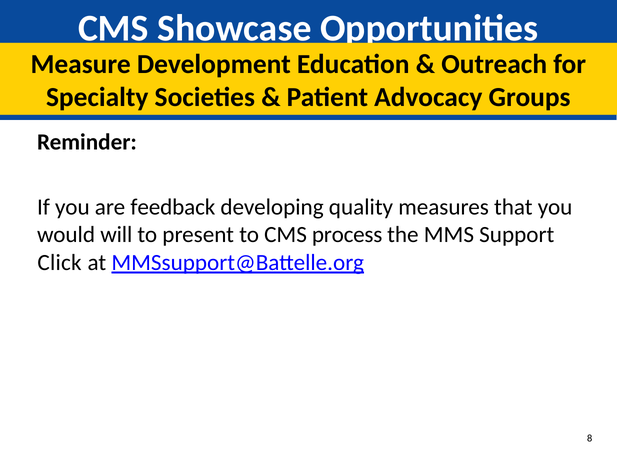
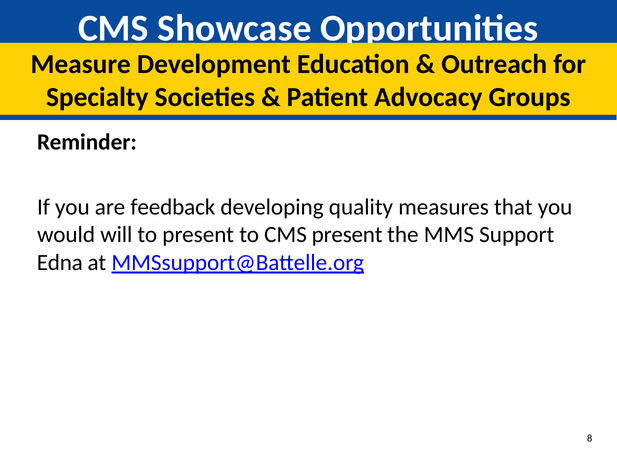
CMS process: process -> present (347, 235)
Click: Click -> Edna (60, 262)
